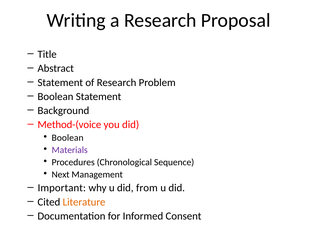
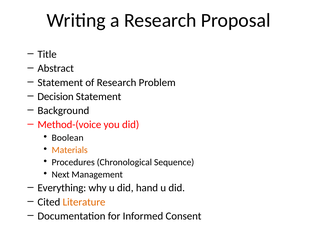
Boolean: Boolean -> Decision (56, 97)
Materials colour: purple -> orange (70, 150)
Important: Important -> Everything (62, 188)
from: from -> hand (147, 188)
